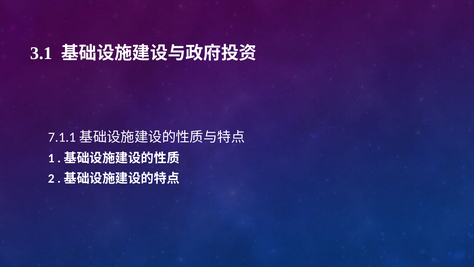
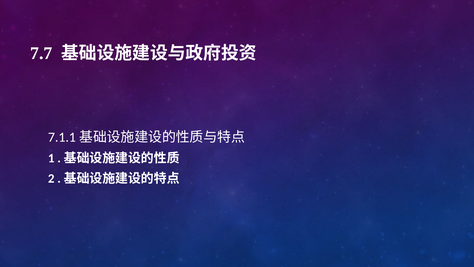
3.1: 3.1 -> 7.7 (41, 53)
